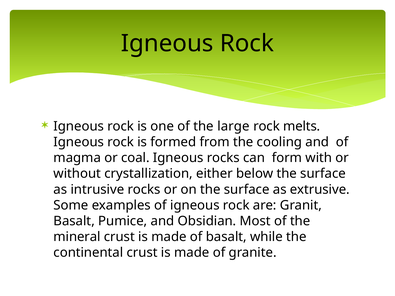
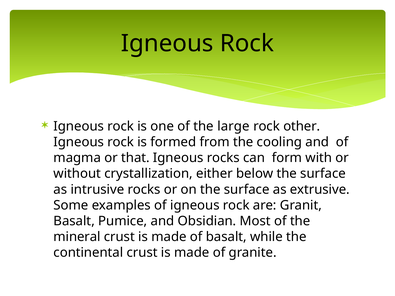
melts: melts -> other (302, 126)
coal: coal -> that (135, 158)
